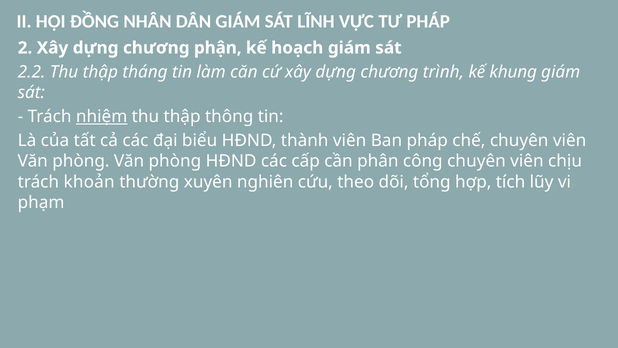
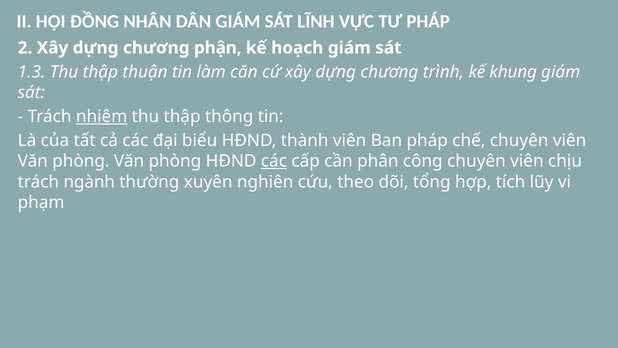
2.2: 2.2 -> 1.3 (32, 72)
tháng: tháng -> thuận (145, 72)
các underline: none -> present (274, 161)
khoản: khoản -> ngành (89, 182)
